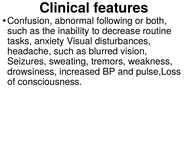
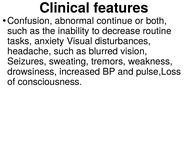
following: following -> continue (115, 21)
